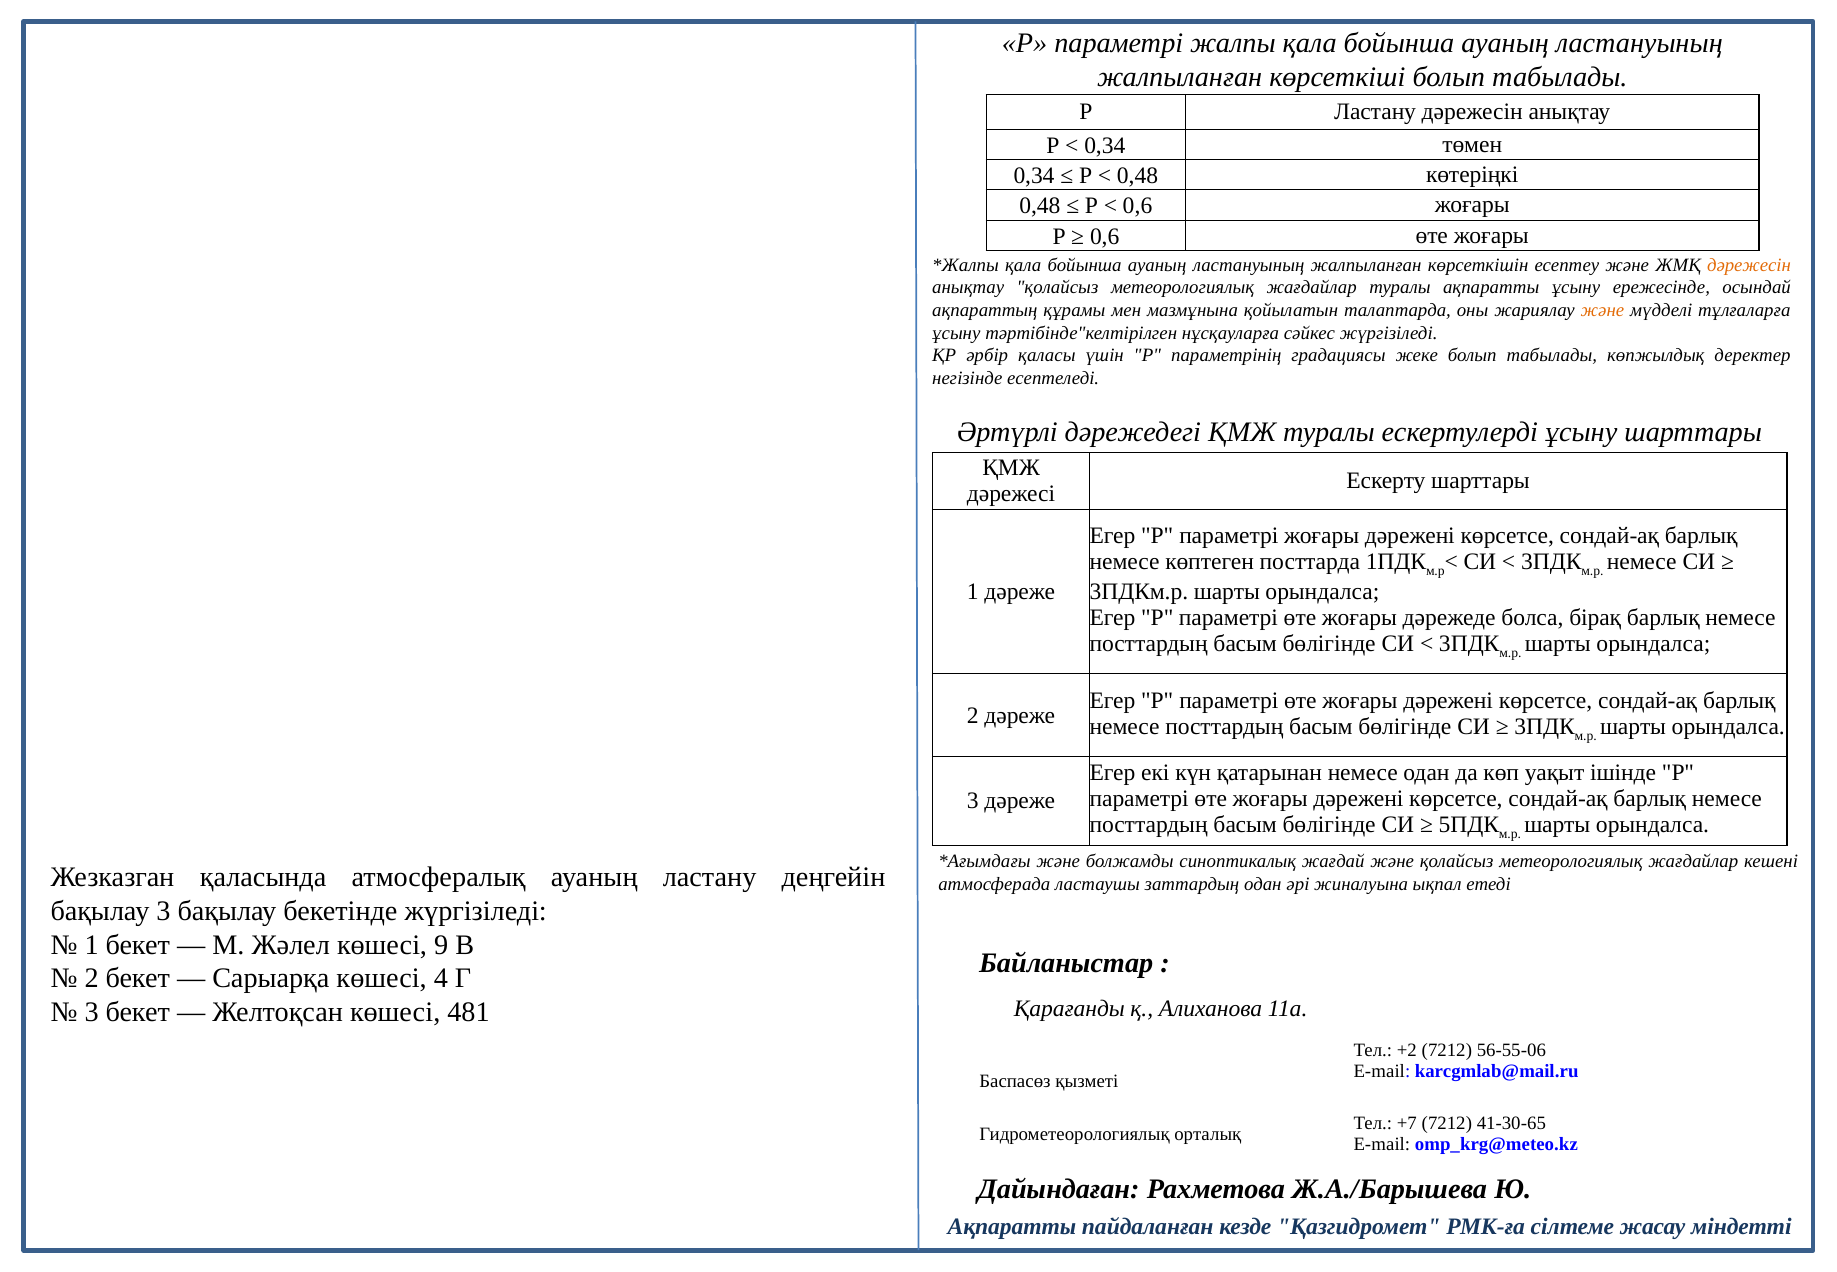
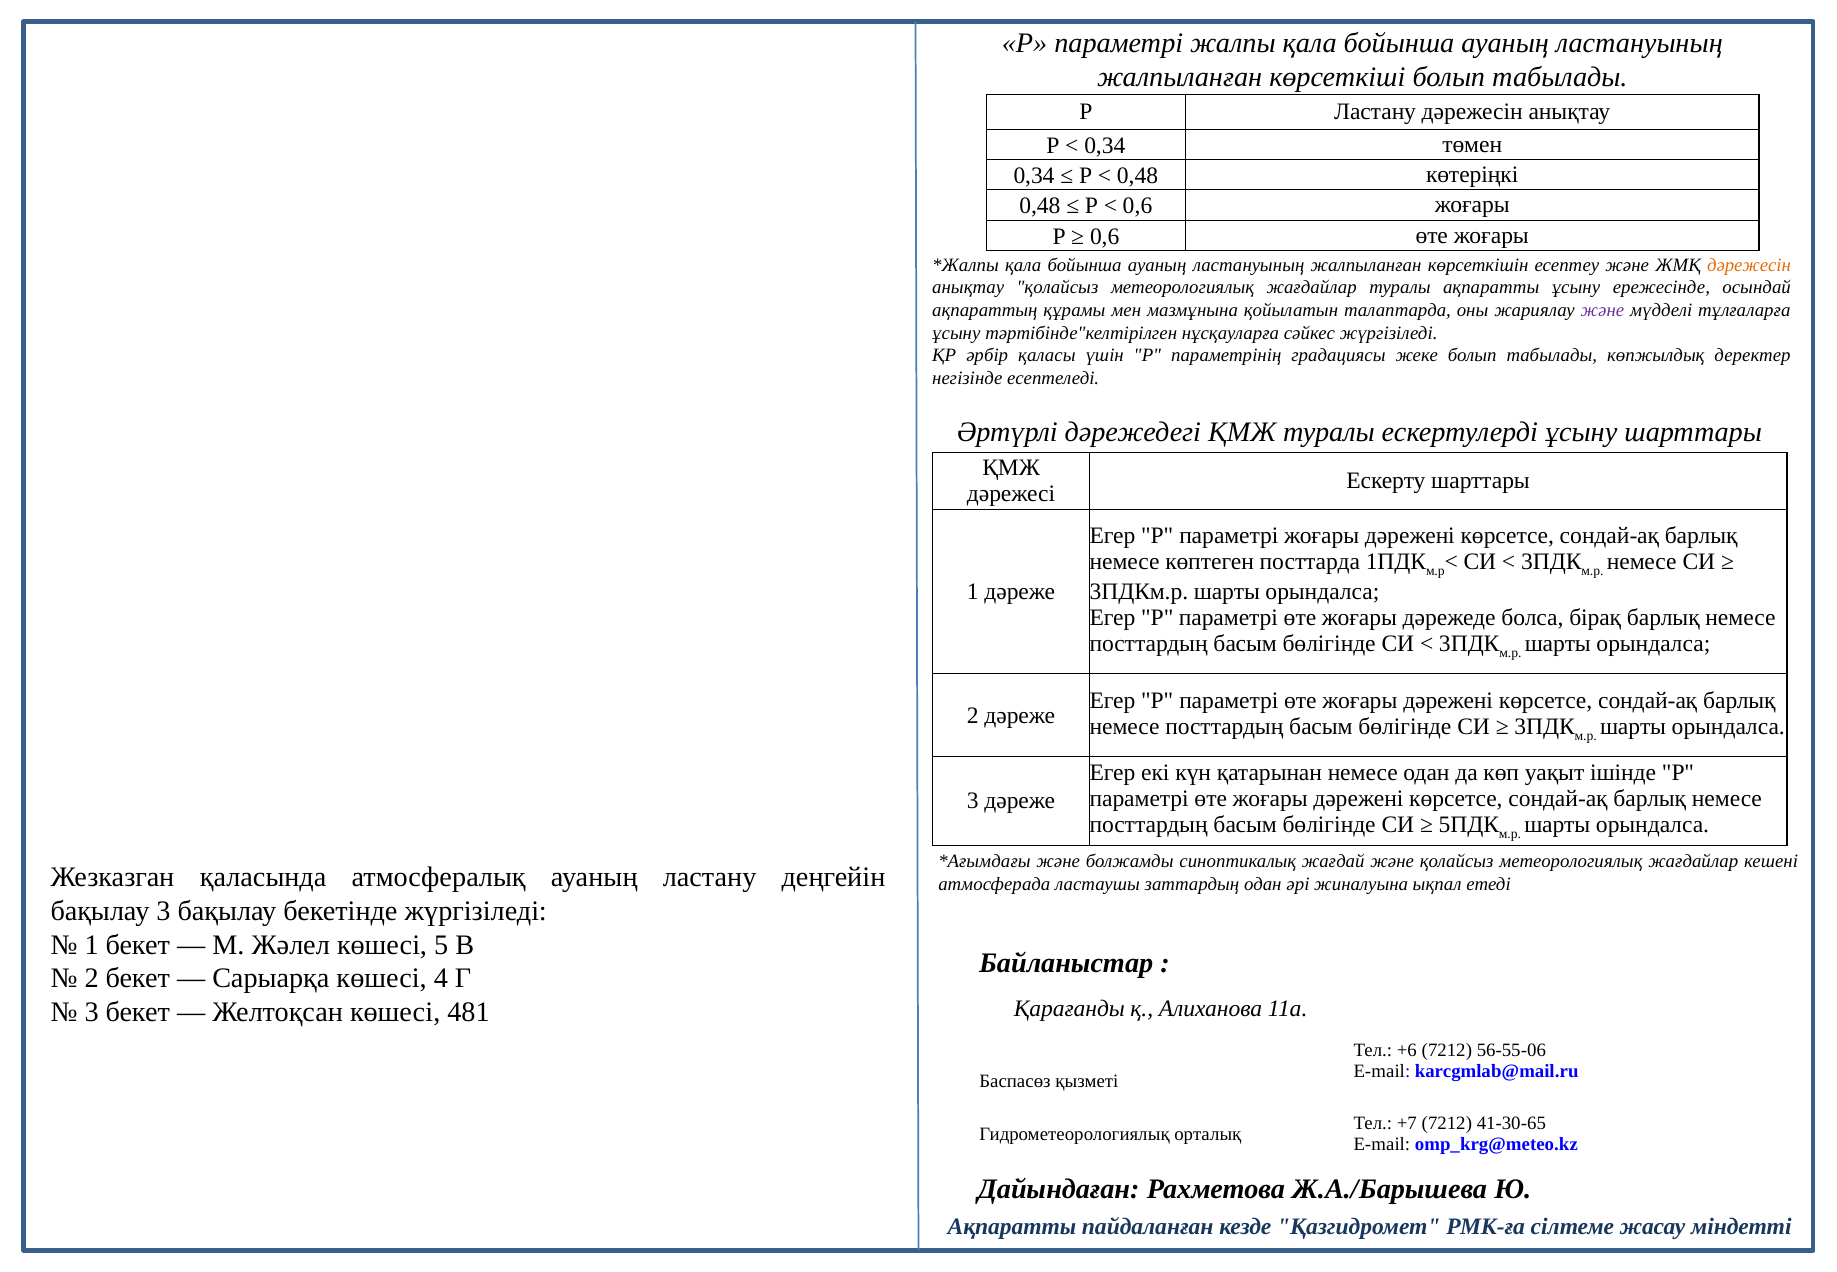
және colour: orange -> purple (1602, 310)
9: 9 -> 5 (441, 945)
+2: +2 -> +6 (1407, 1050)
